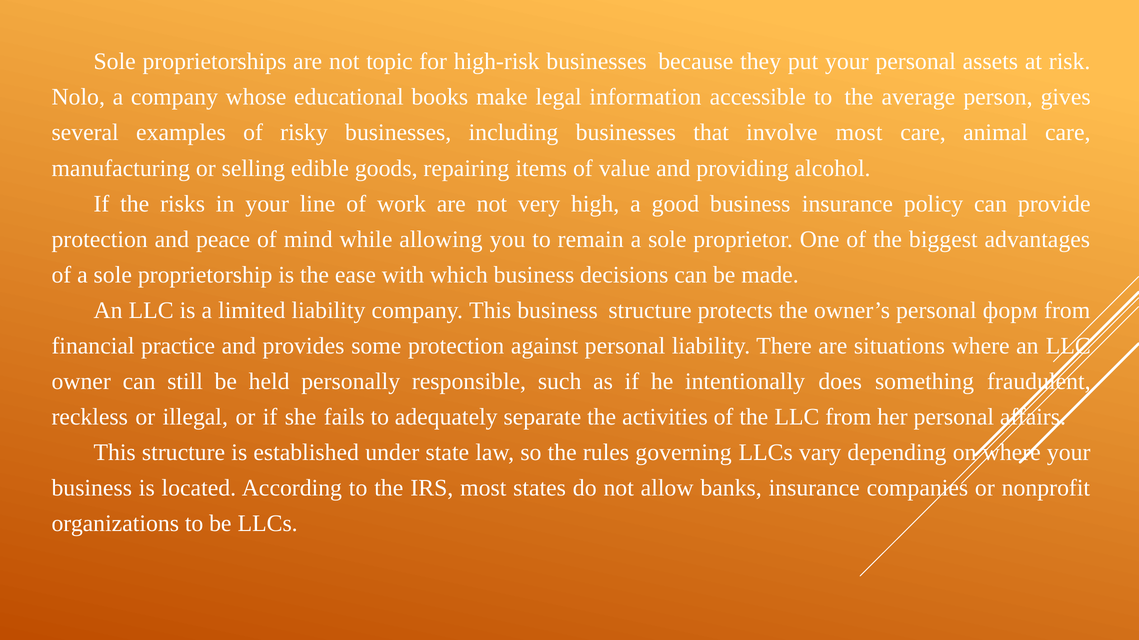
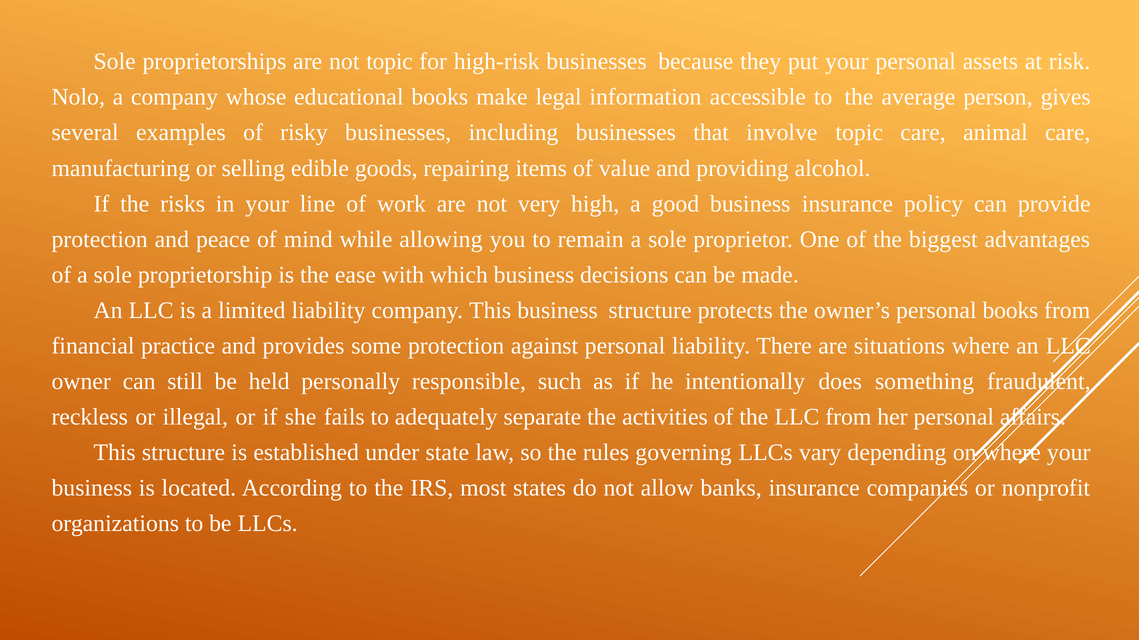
involve most: most -> topic (859, 133)
personal форм: форм -> books (1010, 311)
